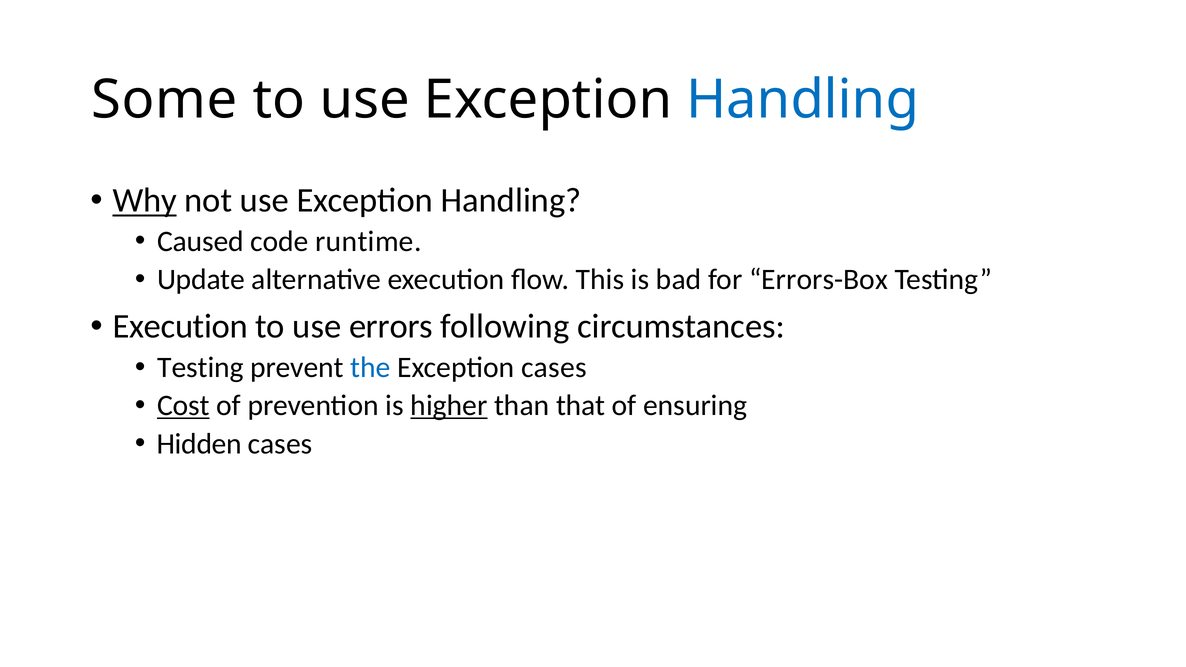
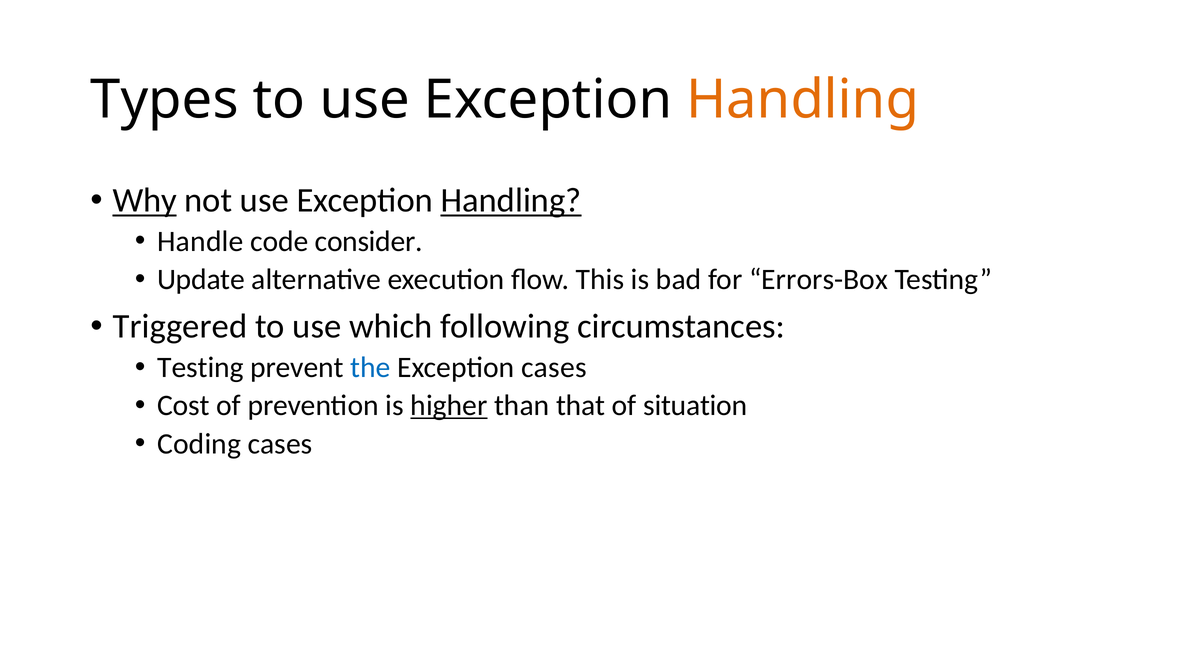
Some: Some -> Types (165, 100)
Handling colour: blue -> orange (803, 100)
Handling underline: none -> present (511, 201)
Caused: Caused -> Handle (200, 241)
runtime: runtime -> consider (369, 241)
Execution: Execution -> Triggered (180, 327)
errors: errors -> which (391, 327)
Cost underline: present -> none (183, 406)
ensuring: ensuring -> situation (695, 406)
Hidden: Hidden -> Coding (199, 444)
